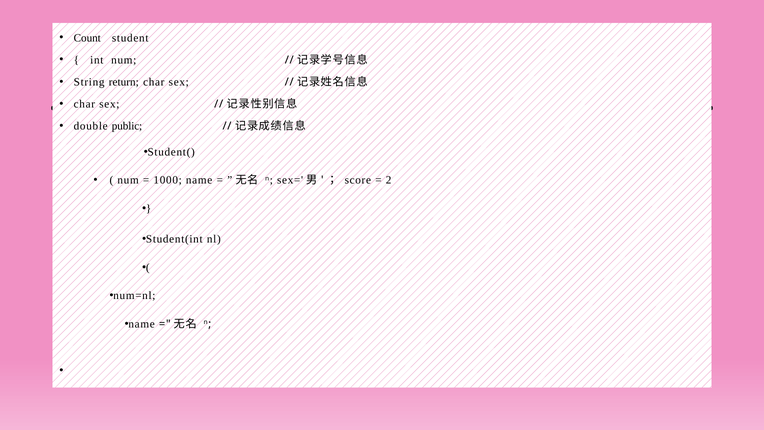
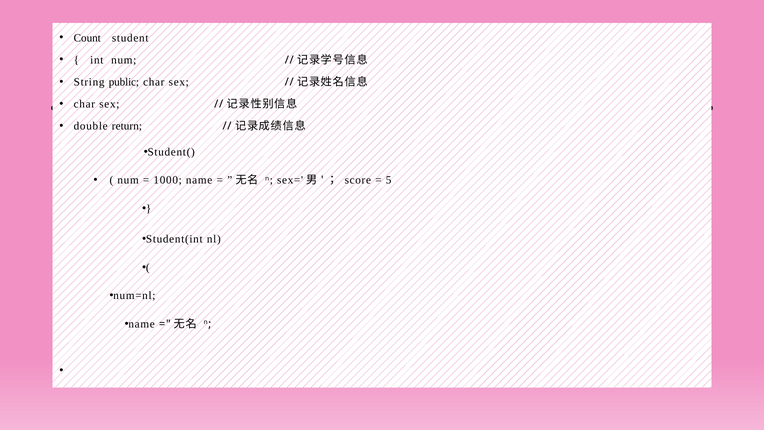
return: return -> public (124, 82)
public: public -> return (127, 126)
2: 2 -> 5 (389, 180)
